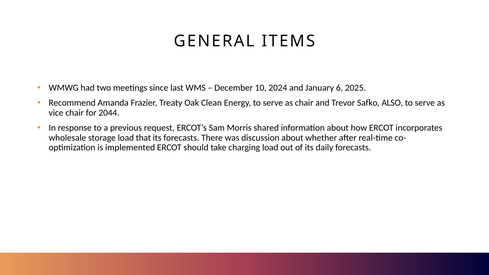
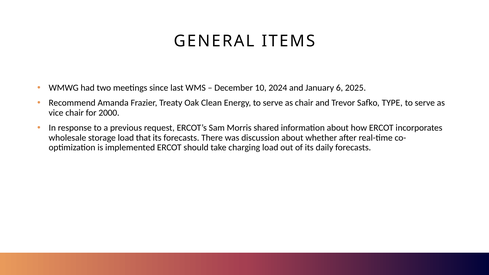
ALSO: ALSO -> TYPE (392, 103)
2044: 2044 -> 2000 (109, 113)
